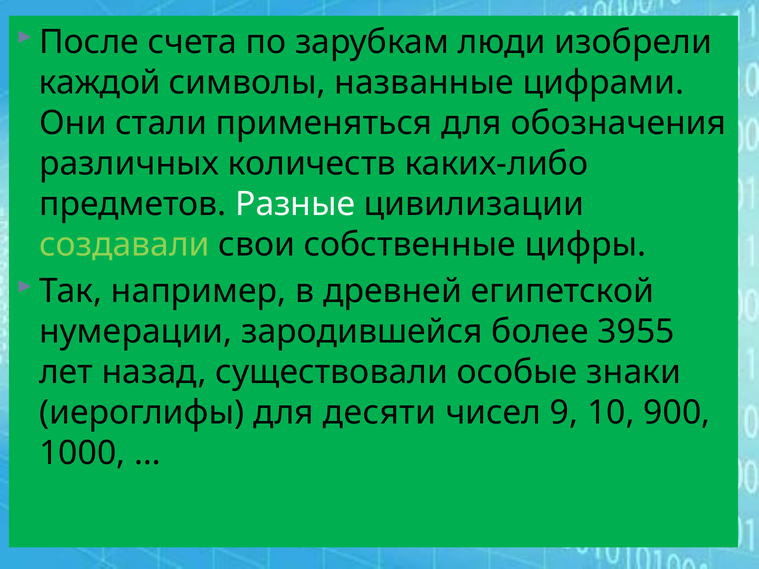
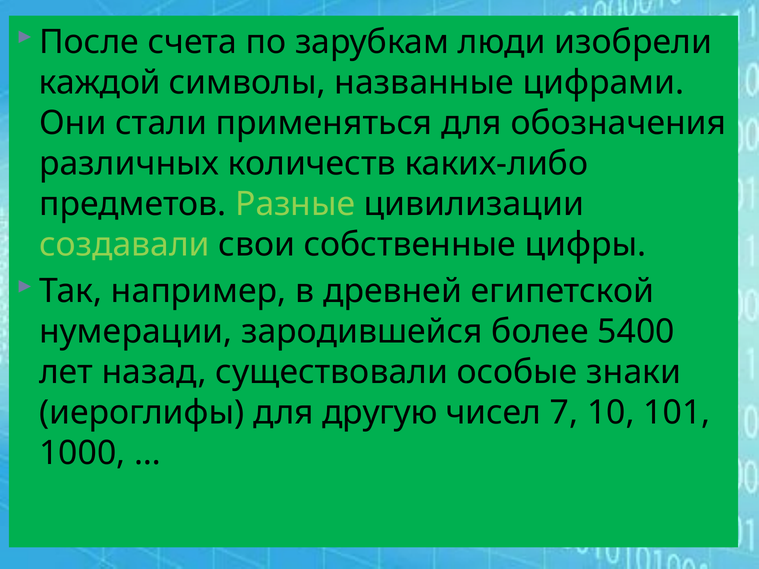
Разные colour: white -> light green (295, 204)
3955: 3955 -> 5400 (636, 332)
десяти: десяти -> другую (380, 413)
9: 9 -> 7 (564, 413)
900: 900 -> 101 (677, 413)
